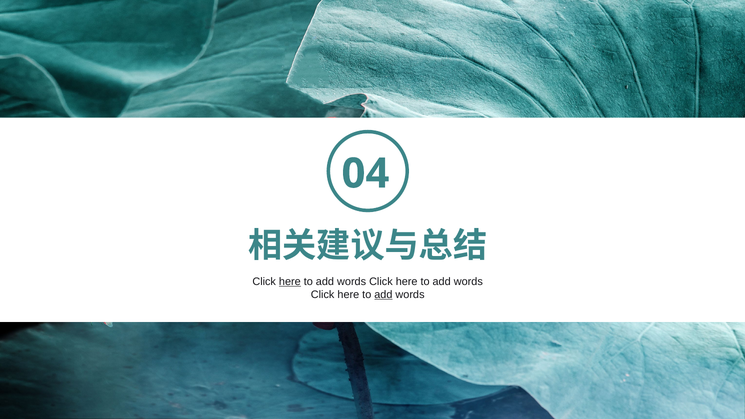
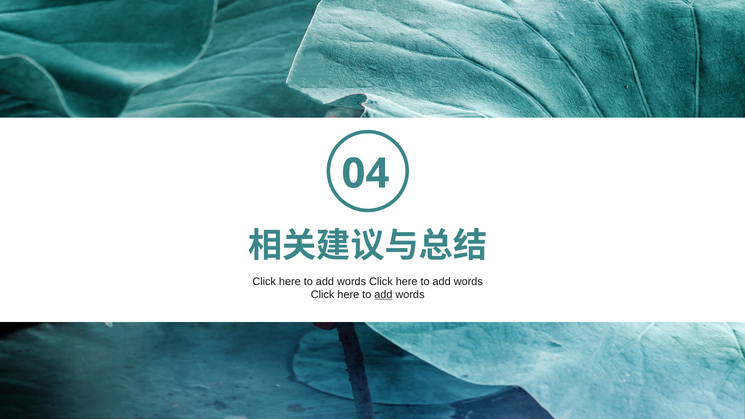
here underline: present -> none (290, 282)
